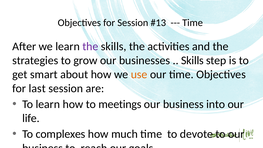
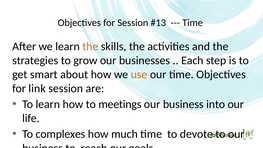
the colour: purple -> orange (90, 46)
Skills: Skills -> Each (192, 60)
last: last -> link (37, 88)
